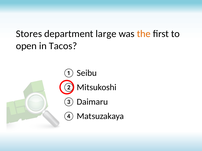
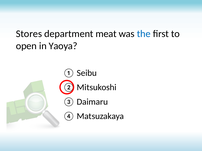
large: large -> meat (106, 34)
the colour: orange -> blue (144, 34)
Tacos: Tacos -> Yaoya (63, 46)
